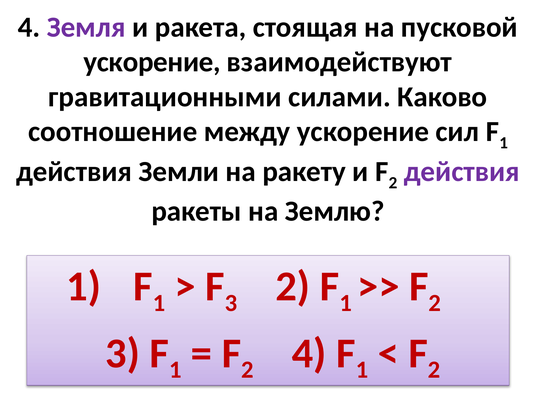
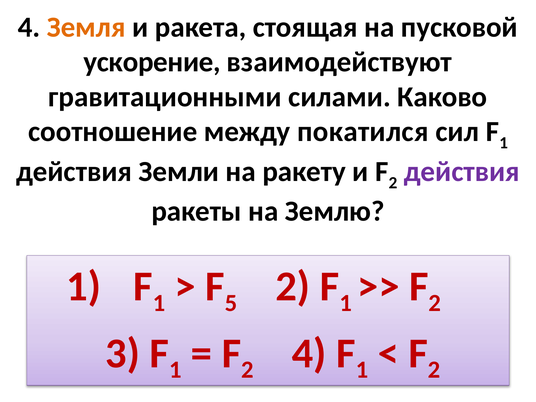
Земля colour: purple -> orange (86, 27)
между ускорение: ускорение -> покатился (363, 132)
3: 3 -> 5 (231, 303)
